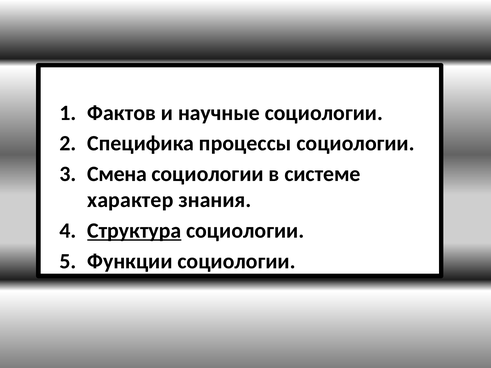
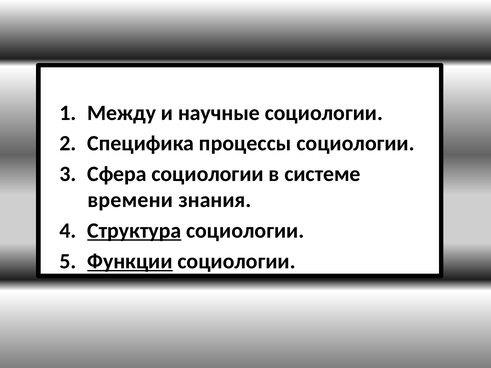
Фактов: Фактов -> Между (122, 113)
Смена: Смена -> Сфера (117, 174)
характер: характер -> времени (130, 200)
Функции underline: none -> present (130, 261)
